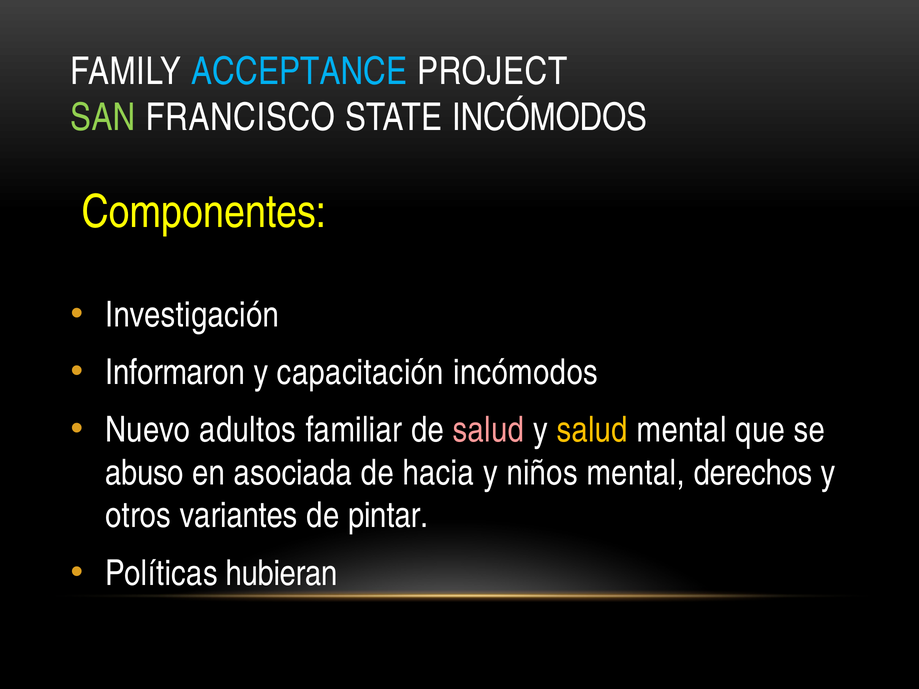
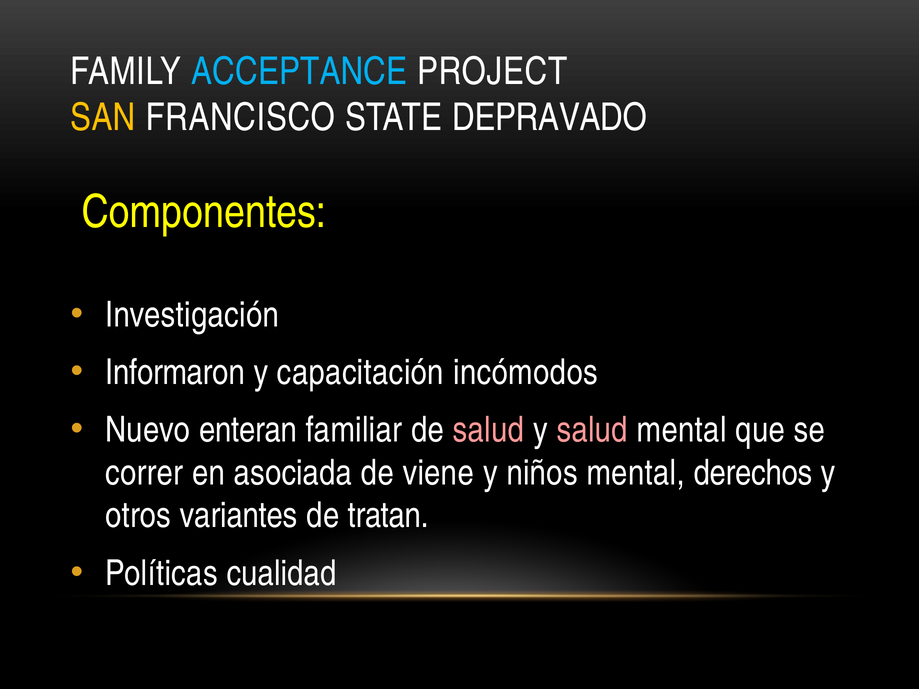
SAN colour: light green -> yellow (103, 118)
STATE INCÓMODOS: INCÓMODOS -> DEPRAVADO (550, 118)
adultos: adultos -> enteran (248, 430)
salud colour: yellow -> pink (592, 430)
abuso: abuso -> correr (144, 473)
hacia: hacia -> viene (438, 473)
pintar: pintar -> tratan (388, 516)
hubieran: hubieran -> cualidad (281, 573)
